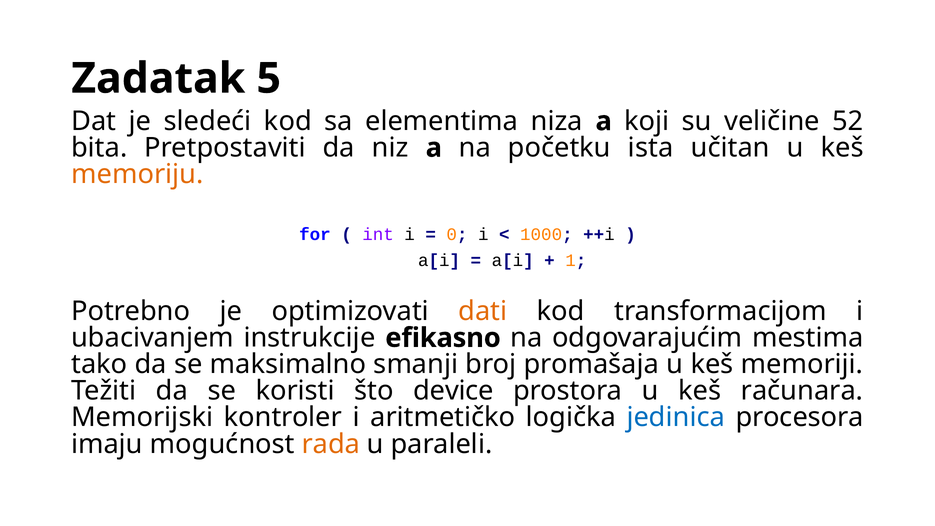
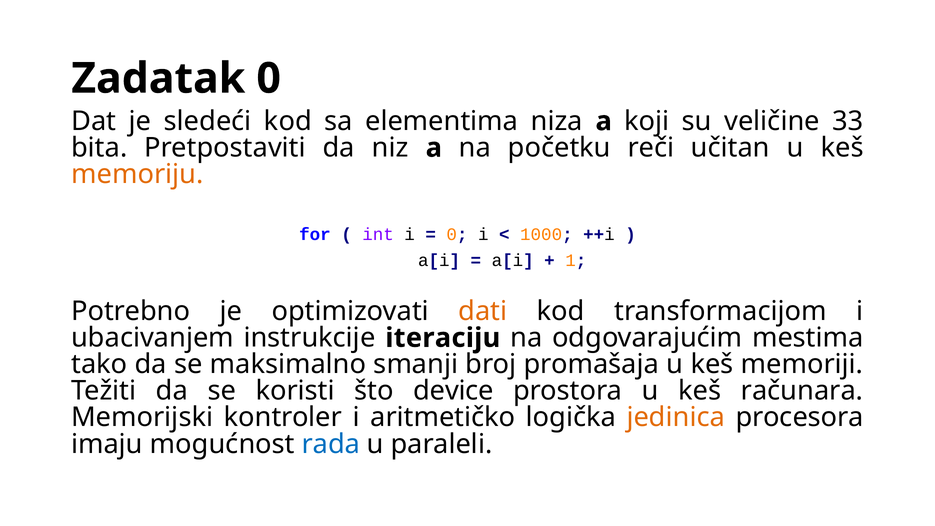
Zadatak 5: 5 -> 0 (269, 79)
52: 52 -> 33 (848, 121)
ista: ista -> reči (651, 148)
efikasno: efikasno -> iteraciju (443, 338)
jedinica colour: blue -> orange (676, 417)
rada colour: orange -> blue (331, 444)
